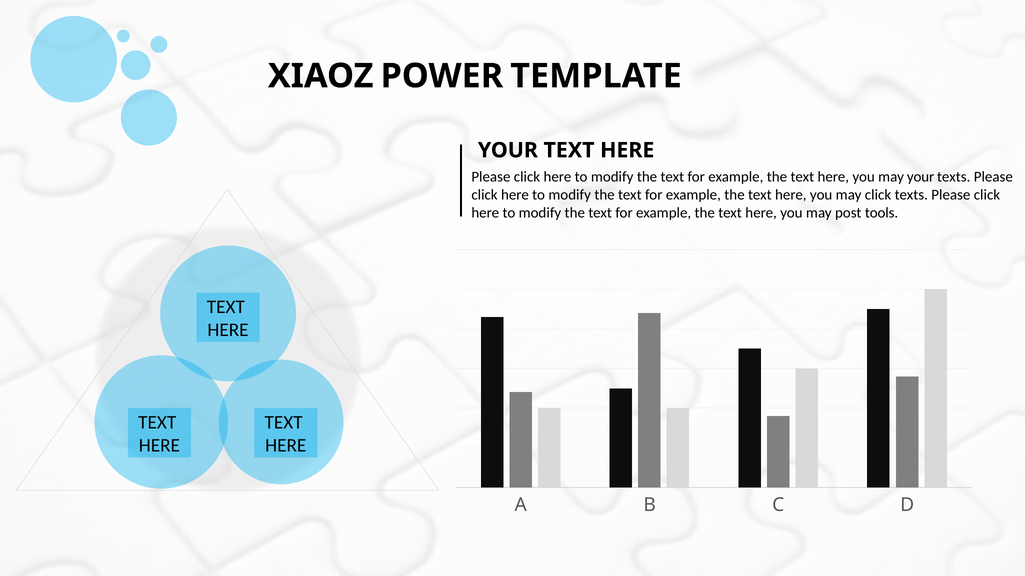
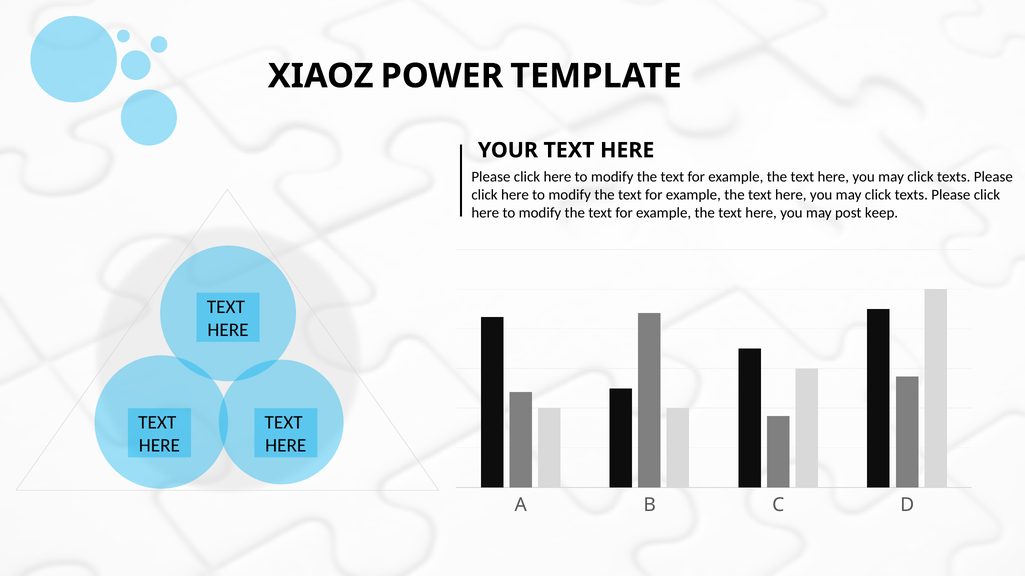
your: your -> click (920, 177)
tools: tools -> keep (881, 213)
